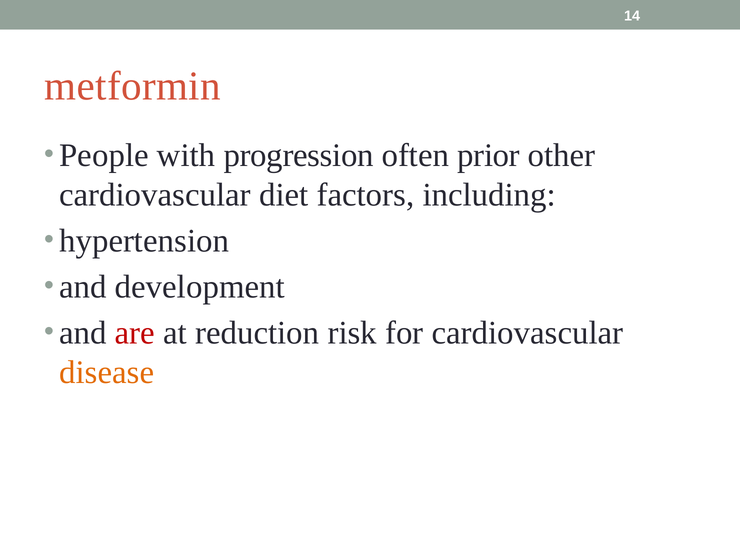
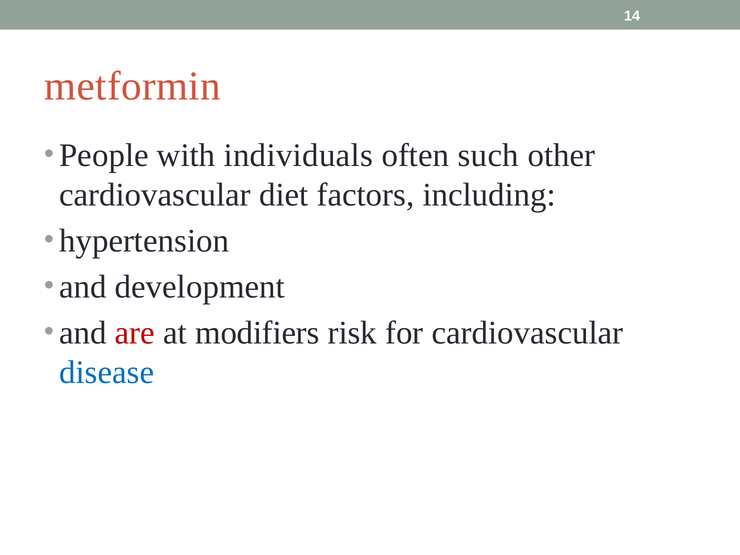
progression: progression -> individuals (298, 155)
prior: prior -> such (488, 155)
reduction: reduction -> modifiers (257, 333)
disease colour: orange -> blue (107, 373)
